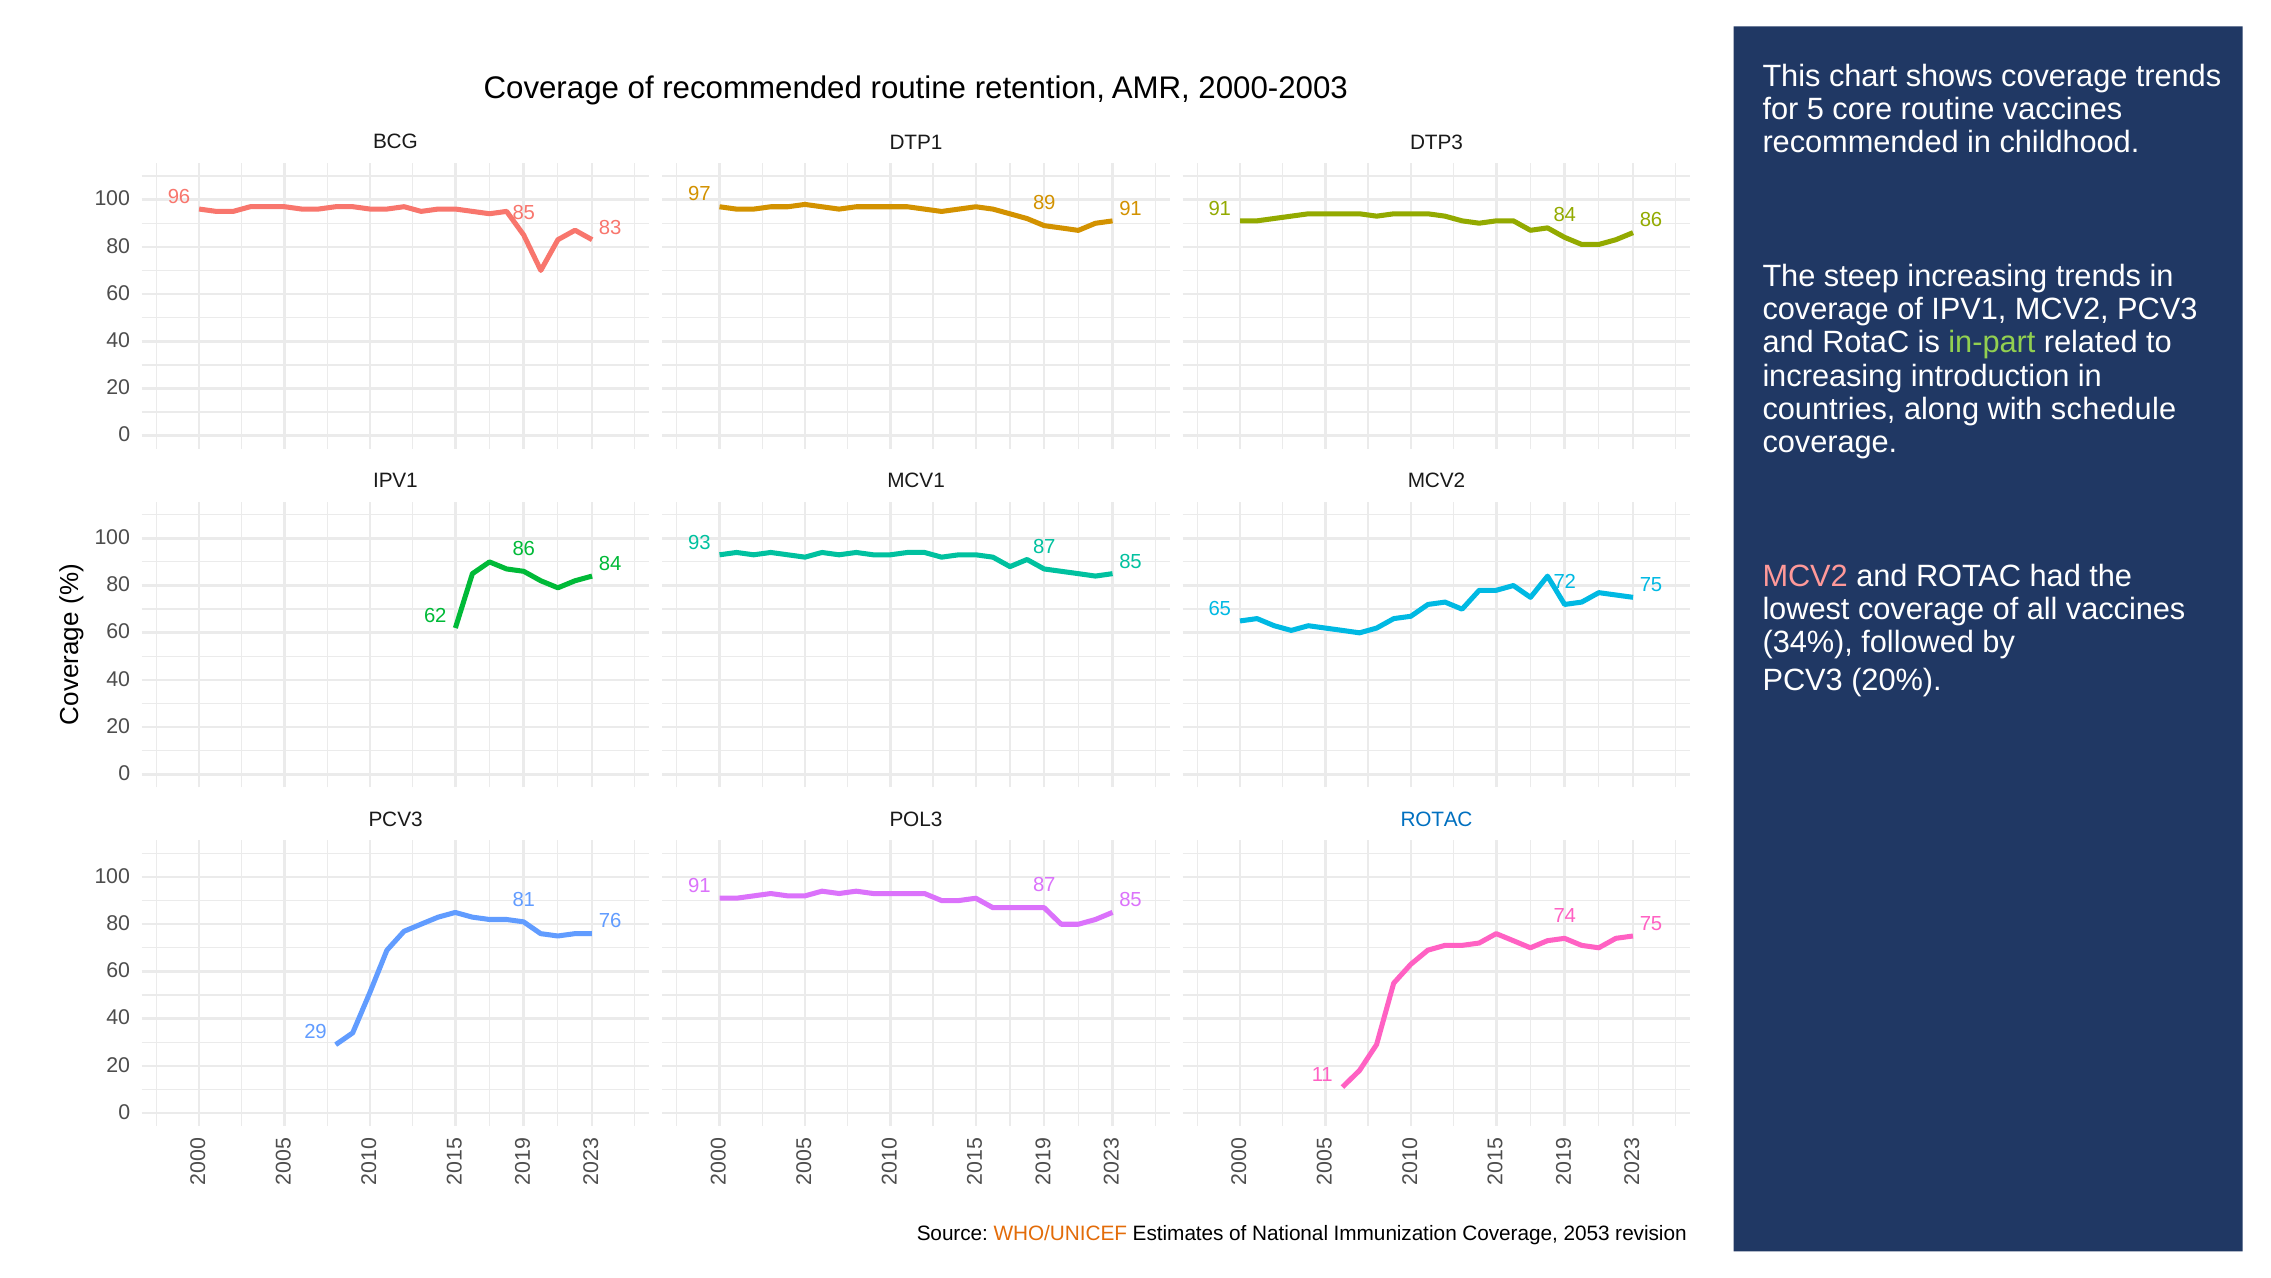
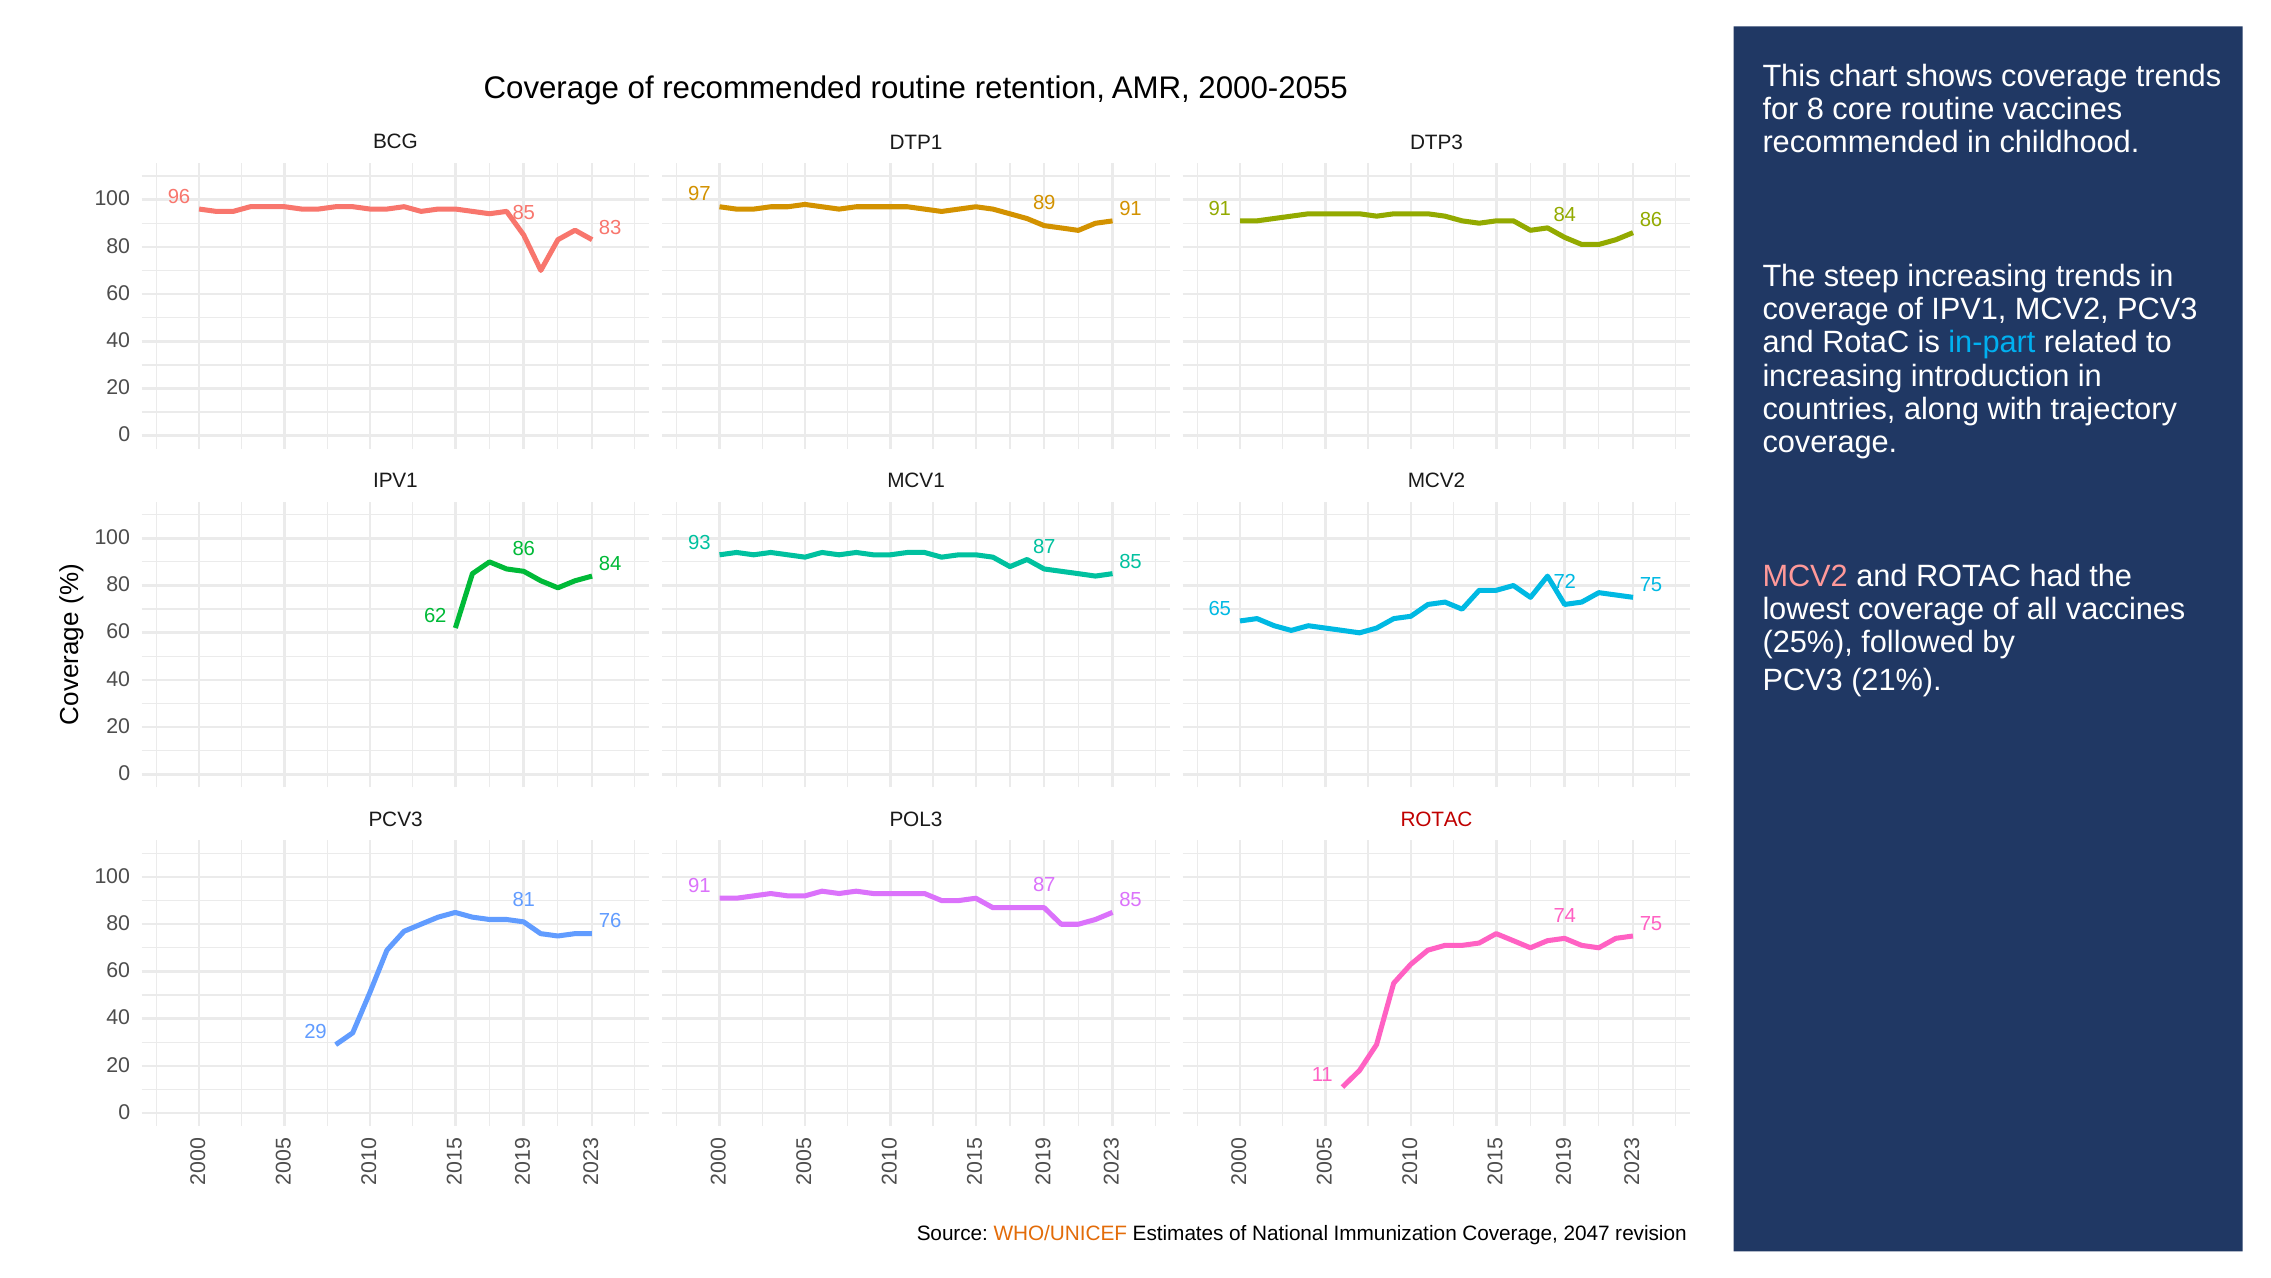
2000-2003: 2000-2003 -> 2000-2055 (1273, 88)
for 5: 5 -> 8 (1815, 109)
in-part colour: light green -> light blue (1992, 342)
schedule: schedule -> trajectory (2114, 409)
34%: 34% -> 25% (1808, 642)
20%: 20% -> 21% (1896, 680)
ROTAC colour: blue -> red (1437, 819)
2053: 2053 -> 2047 (1587, 1233)
